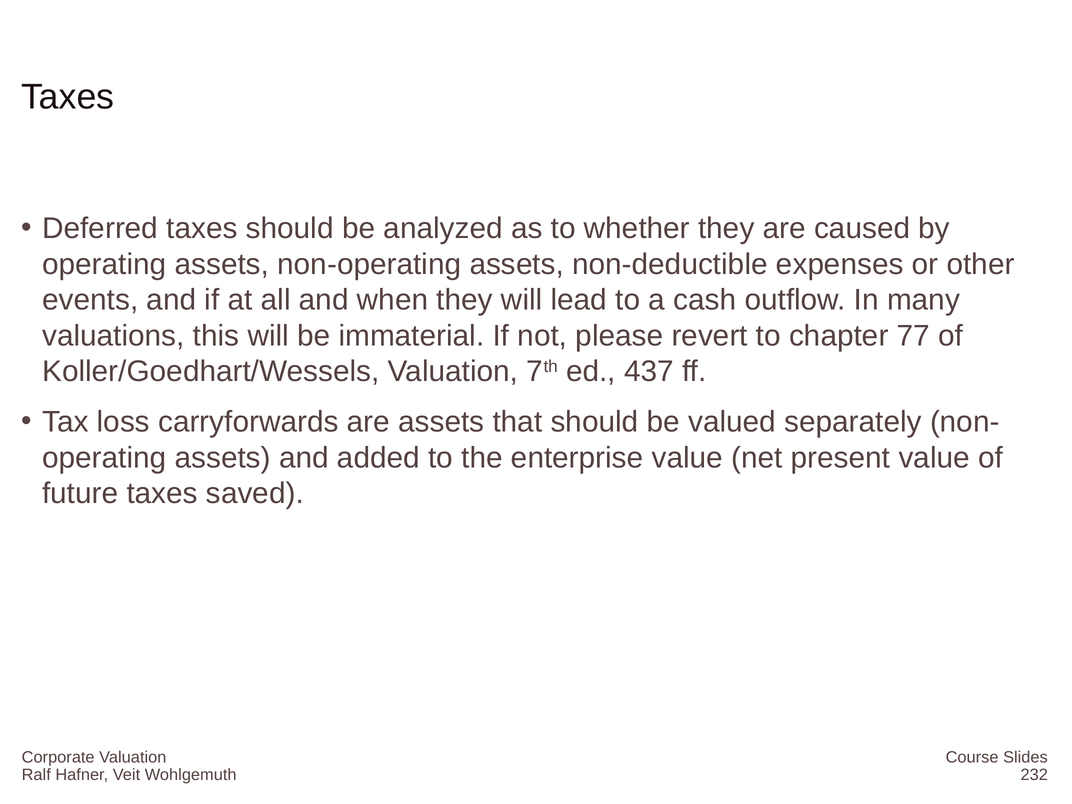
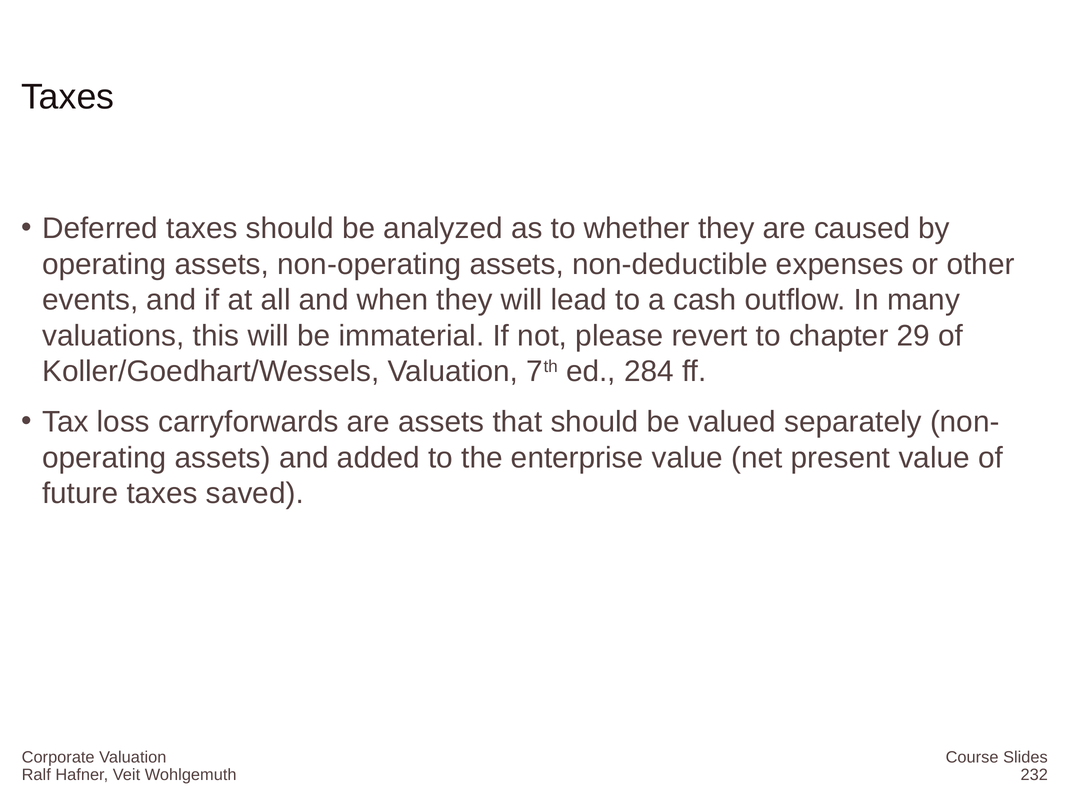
77: 77 -> 29 (913, 336)
437: 437 -> 284 (649, 371)
